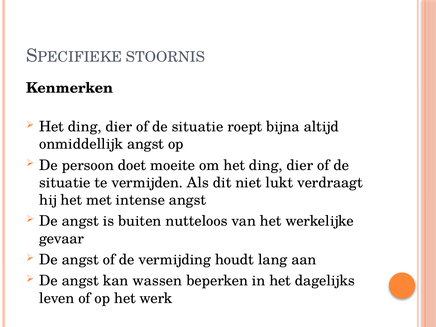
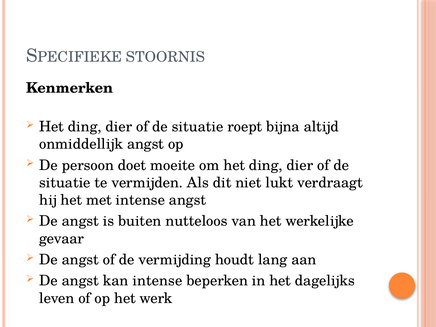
kan wassen: wassen -> intense (157, 281)
